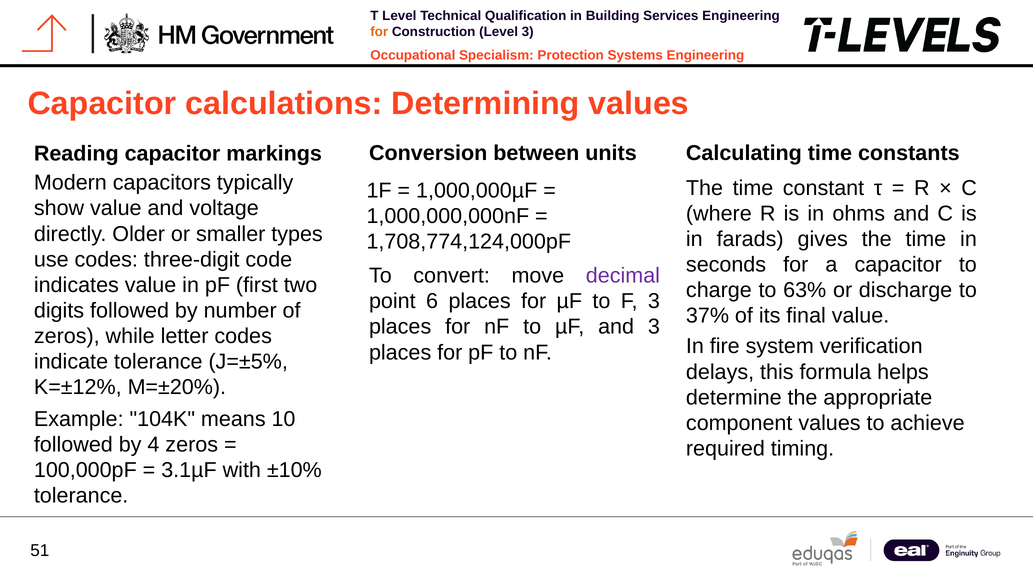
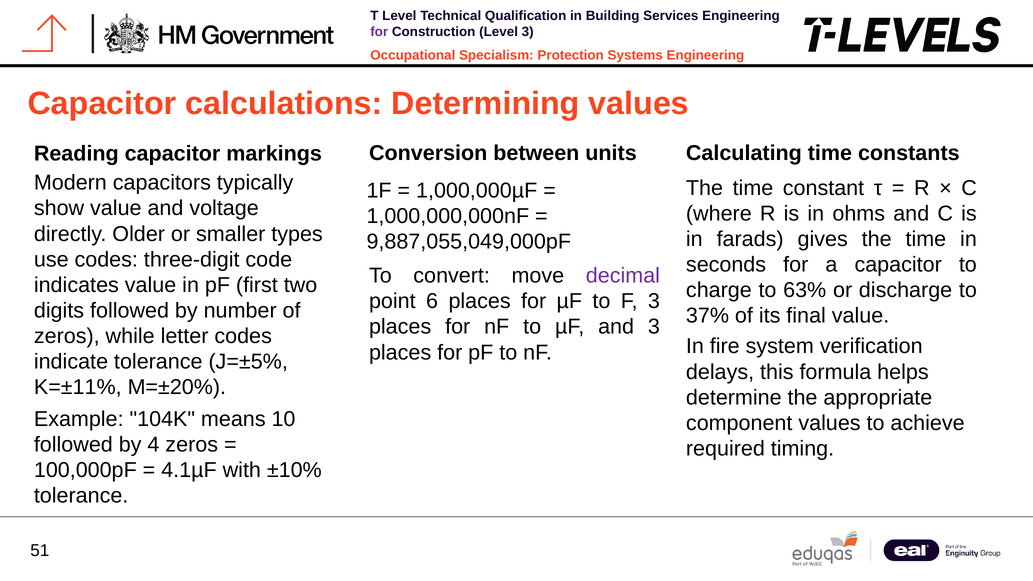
for colour: orange -> purple (379, 32)
1,708,774,124,000pF: 1,708,774,124,000pF -> 9,887,055,049,000pF (469, 242)
K=±12%: K=±12% -> K=±11% (78, 387)
3.1µF: 3.1µF -> 4.1µF (189, 470)
